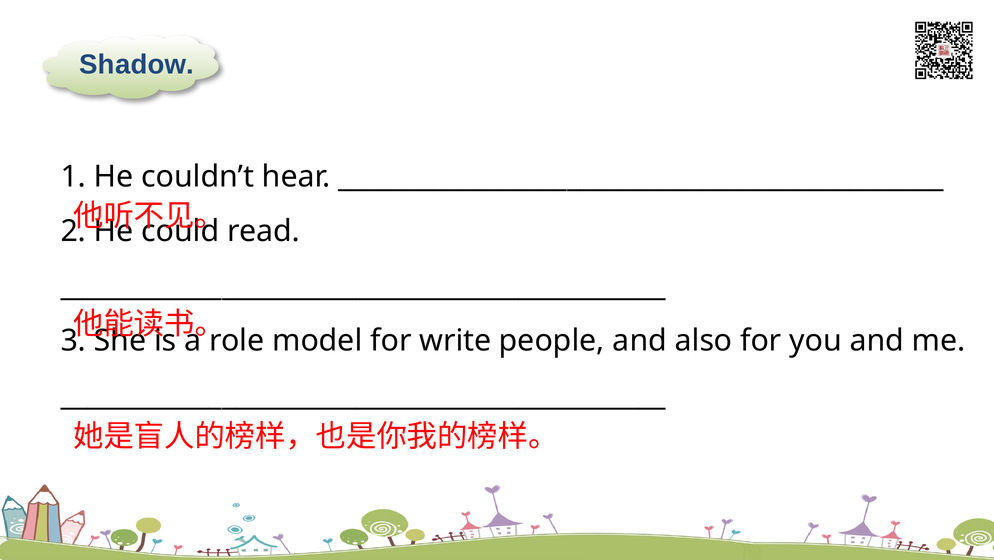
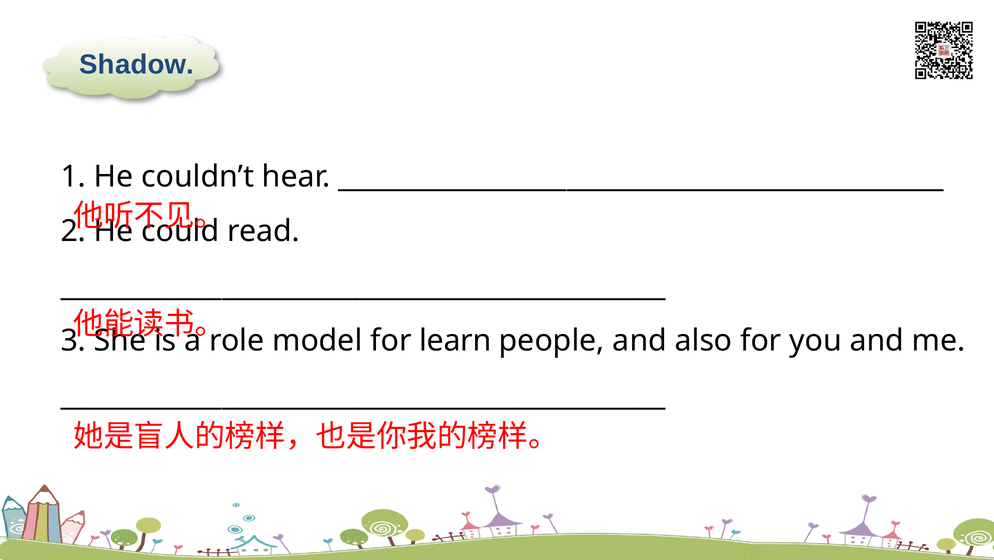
write: write -> learn (455, 340)
